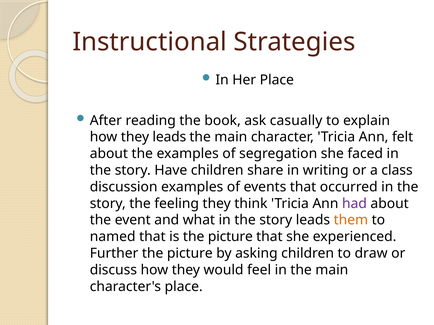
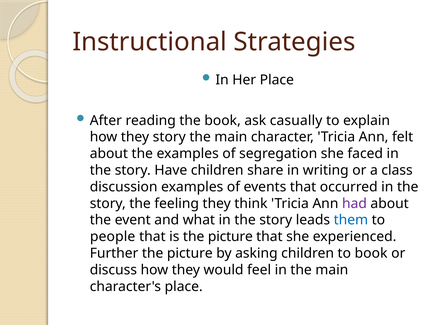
they leads: leads -> story (169, 137)
them colour: orange -> blue (351, 220)
named: named -> people (113, 237)
to draw: draw -> book (371, 254)
